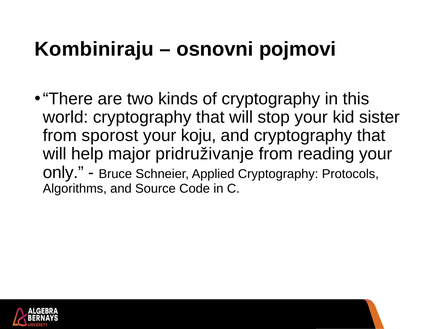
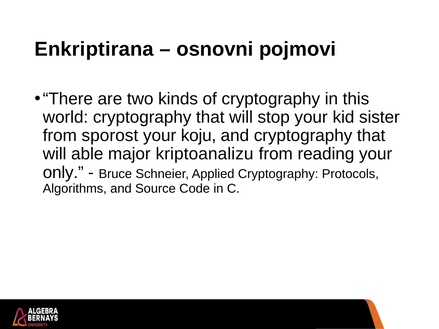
Kombiniraju: Kombiniraju -> Enkriptirana (94, 49)
help: help -> able (87, 154)
pridruživanje: pridruživanje -> kriptoanalizu (205, 154)
